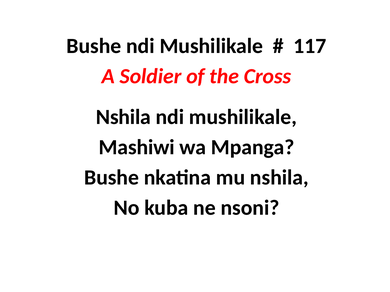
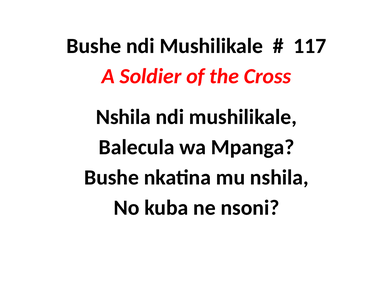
Mashiwi: Mashiwi -> Balecula (137, 148)
